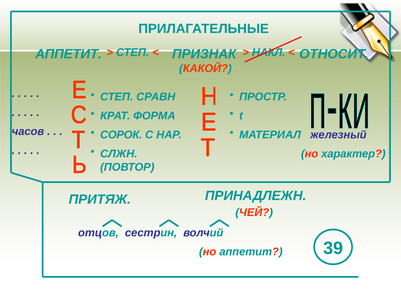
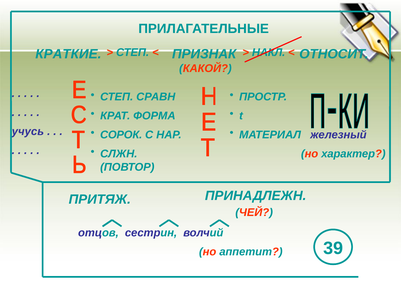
АППЕТИТ: АППЕТИТ -> КРАТКИЕ (68, 54)
часов: часов -> учусь (28, 131)
